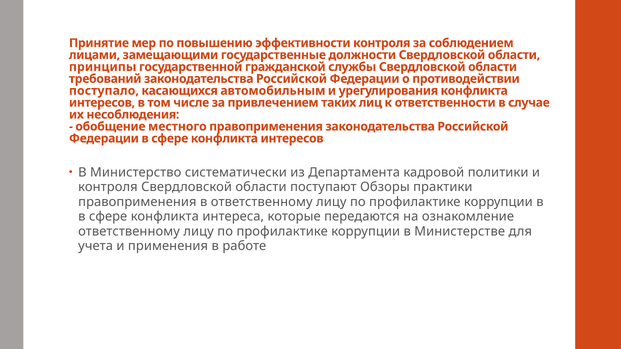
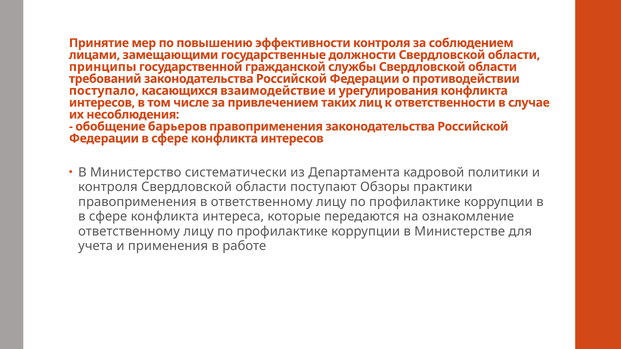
автомобильным: автомобильным -> взаимодействие (273, 91)
местного: местного -> барьеров (177, 127)
